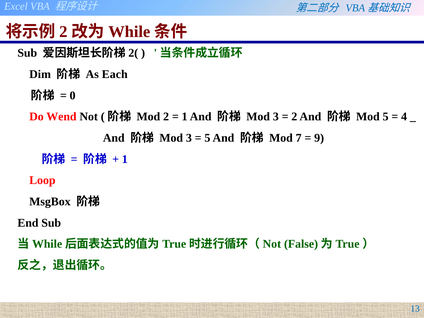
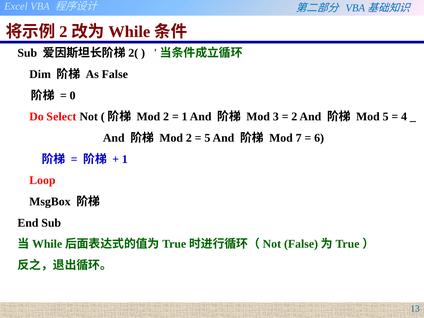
Each: Each -> False (115, 74)
Wend: Wend -> Select (61, 117)
3: 3 -> 2 (189, 138)
9: 9 -> 6 (319, 138)
